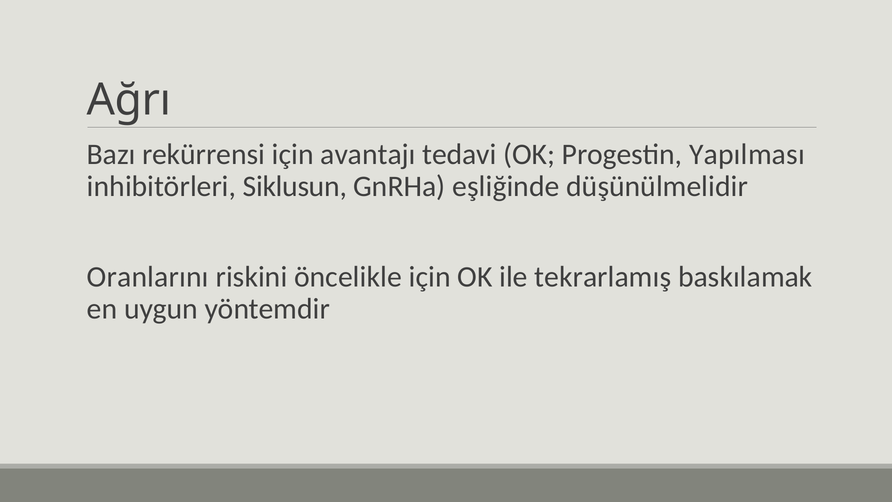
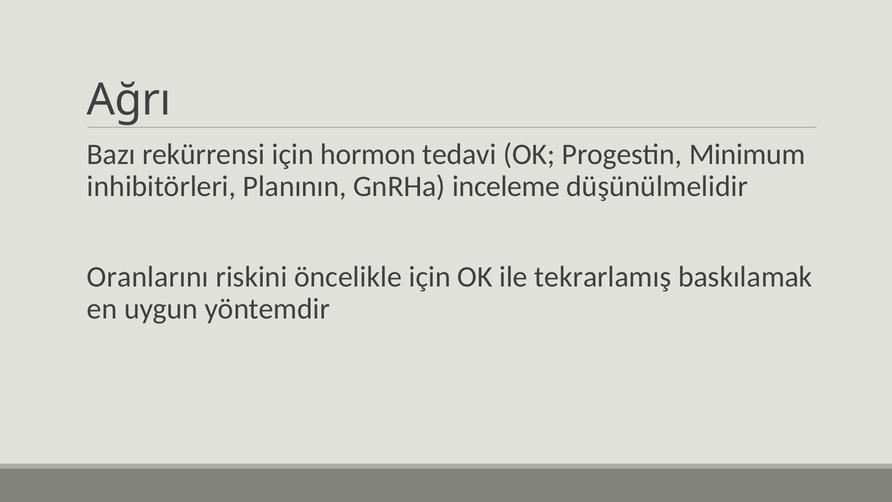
avantajı: avantajı -> hormon (368, 154)
Yapılması: Yapılması -> Minimum (747, 154)
Siklusun: Siklusun -> Planının (295, 186)
eşliğinde: eşliğinde -> inceleme (506, 186)
